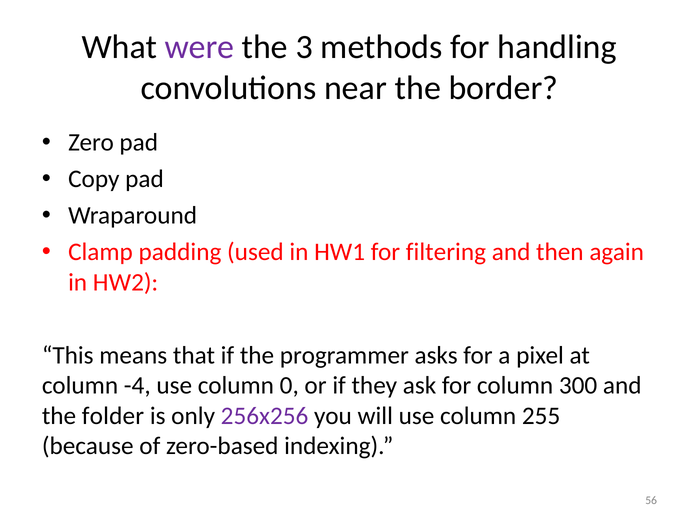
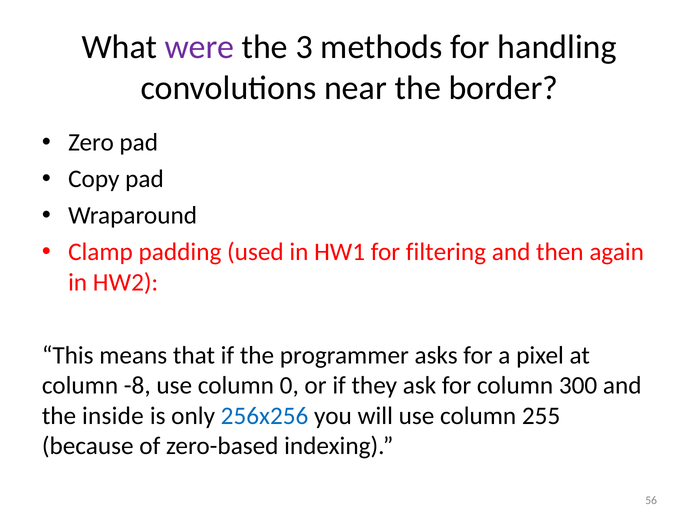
-4: -4 -> -8 (137, 386)
folder: folder -> inside (113, 416)
256x256 colour: purple -> blue (265, 416)
